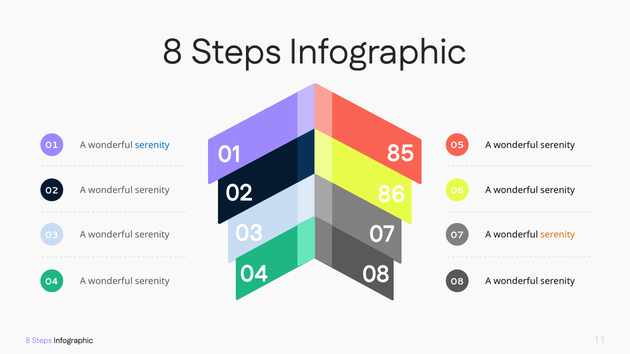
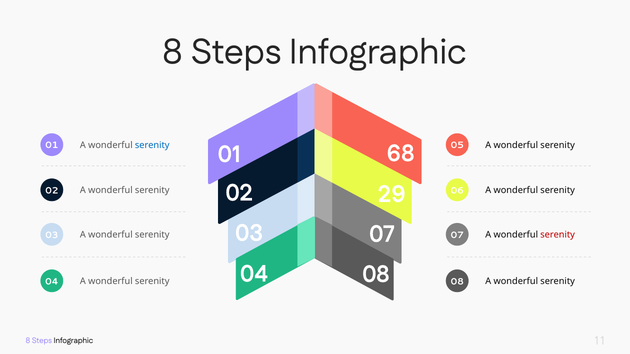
85: 85 -> 68 (401, 153)
86: 86 -> 29 (392, 194)
serenity colour: orange -> red (558, 235)
